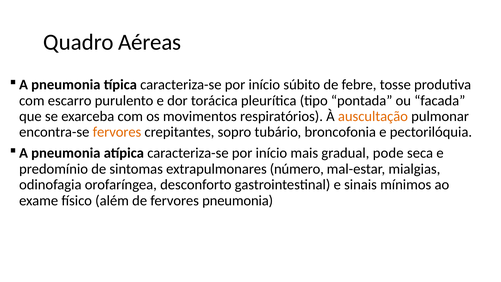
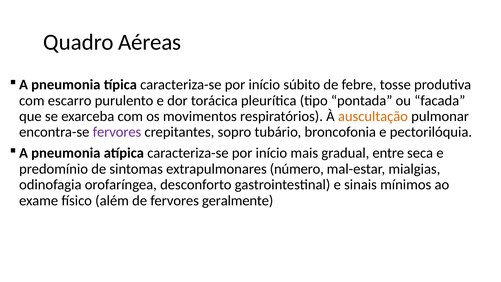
fervores colour: orange -> purple (117, 132)
pode: pode -> entre (388, 153)
fervores pneumonia: pneumonia -> geralmente (238, 200)
